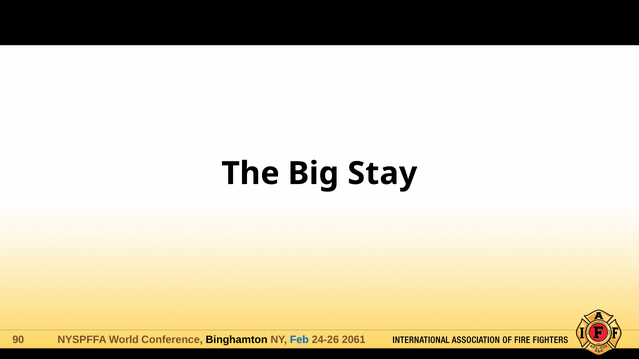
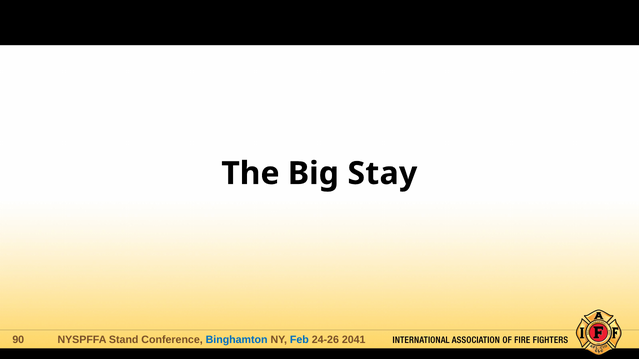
World: World -> Stand (124, 340)
Binghamton colour: black -> blue (237, 340)
2061: 2061 -> 2041 (354, 340)
